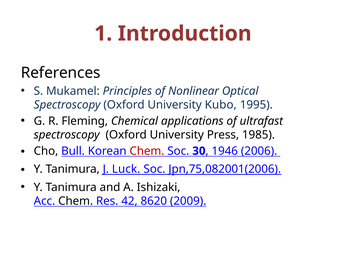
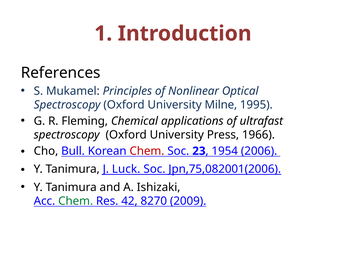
Kubo: Kubo -> Milne (221, 105)
1985: 1985 -> 1966 (258, 135)
30: 30 -> 23 (199, 151)
1946: 1946 -> 1954 (225, 151)
Chem colour: black -> green (76, 201)
8620: 8620 -> 8270 (154, 201)
